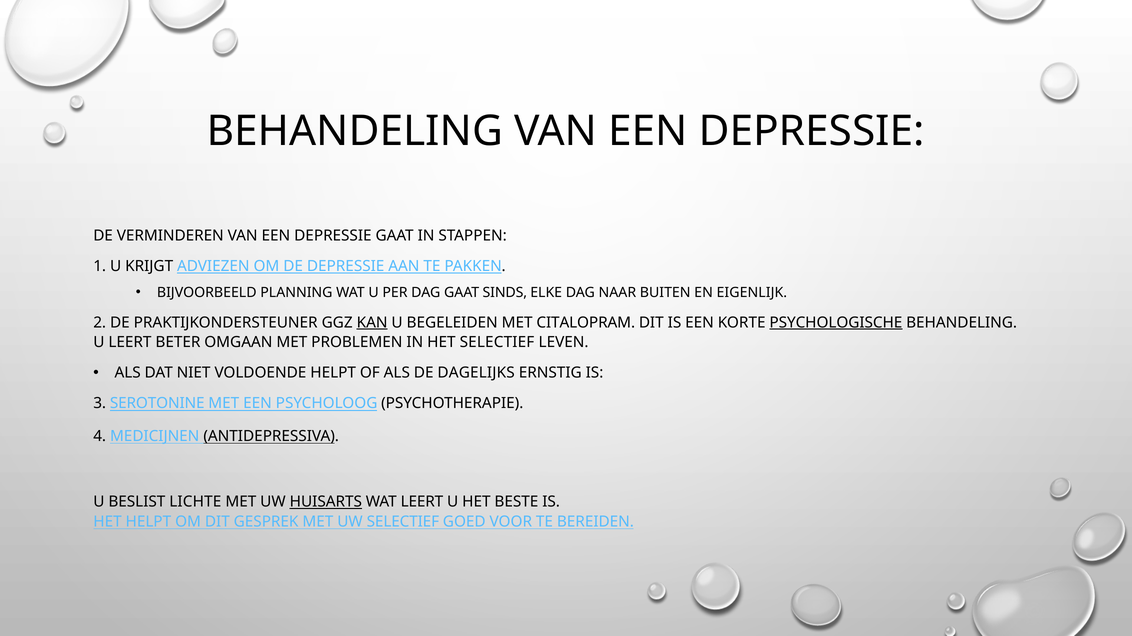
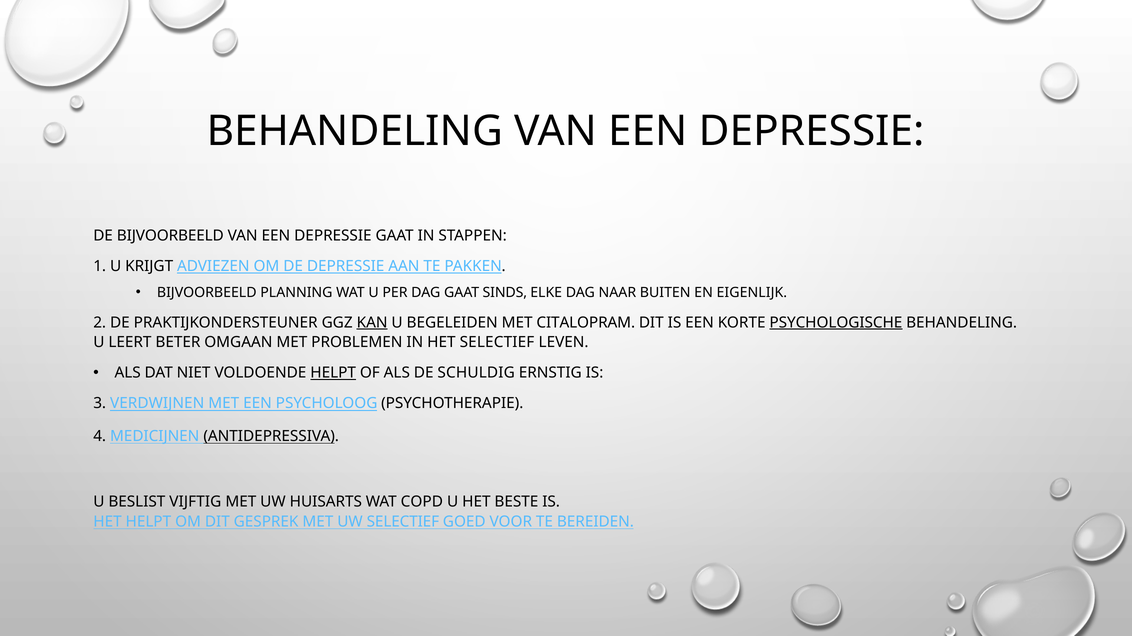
DE VERMINDEREN: VERMINDEREN -> BIJVOORBEELD (170, 236)
HELPT underline: none -> present (333, 373)
DAGELIJKS: DAGELIJKS -> SCHULDIG (476, 373)
SEROTONINE: SEROTONINE -> VERDWIJNEN (157, 404)
LICHTE: LICHTE -> VIJFTIG (195, 502)
HUISARTS underline: present -> none (326, 502)
WAT LEERT: LEERT -> COPD (422, 502)
